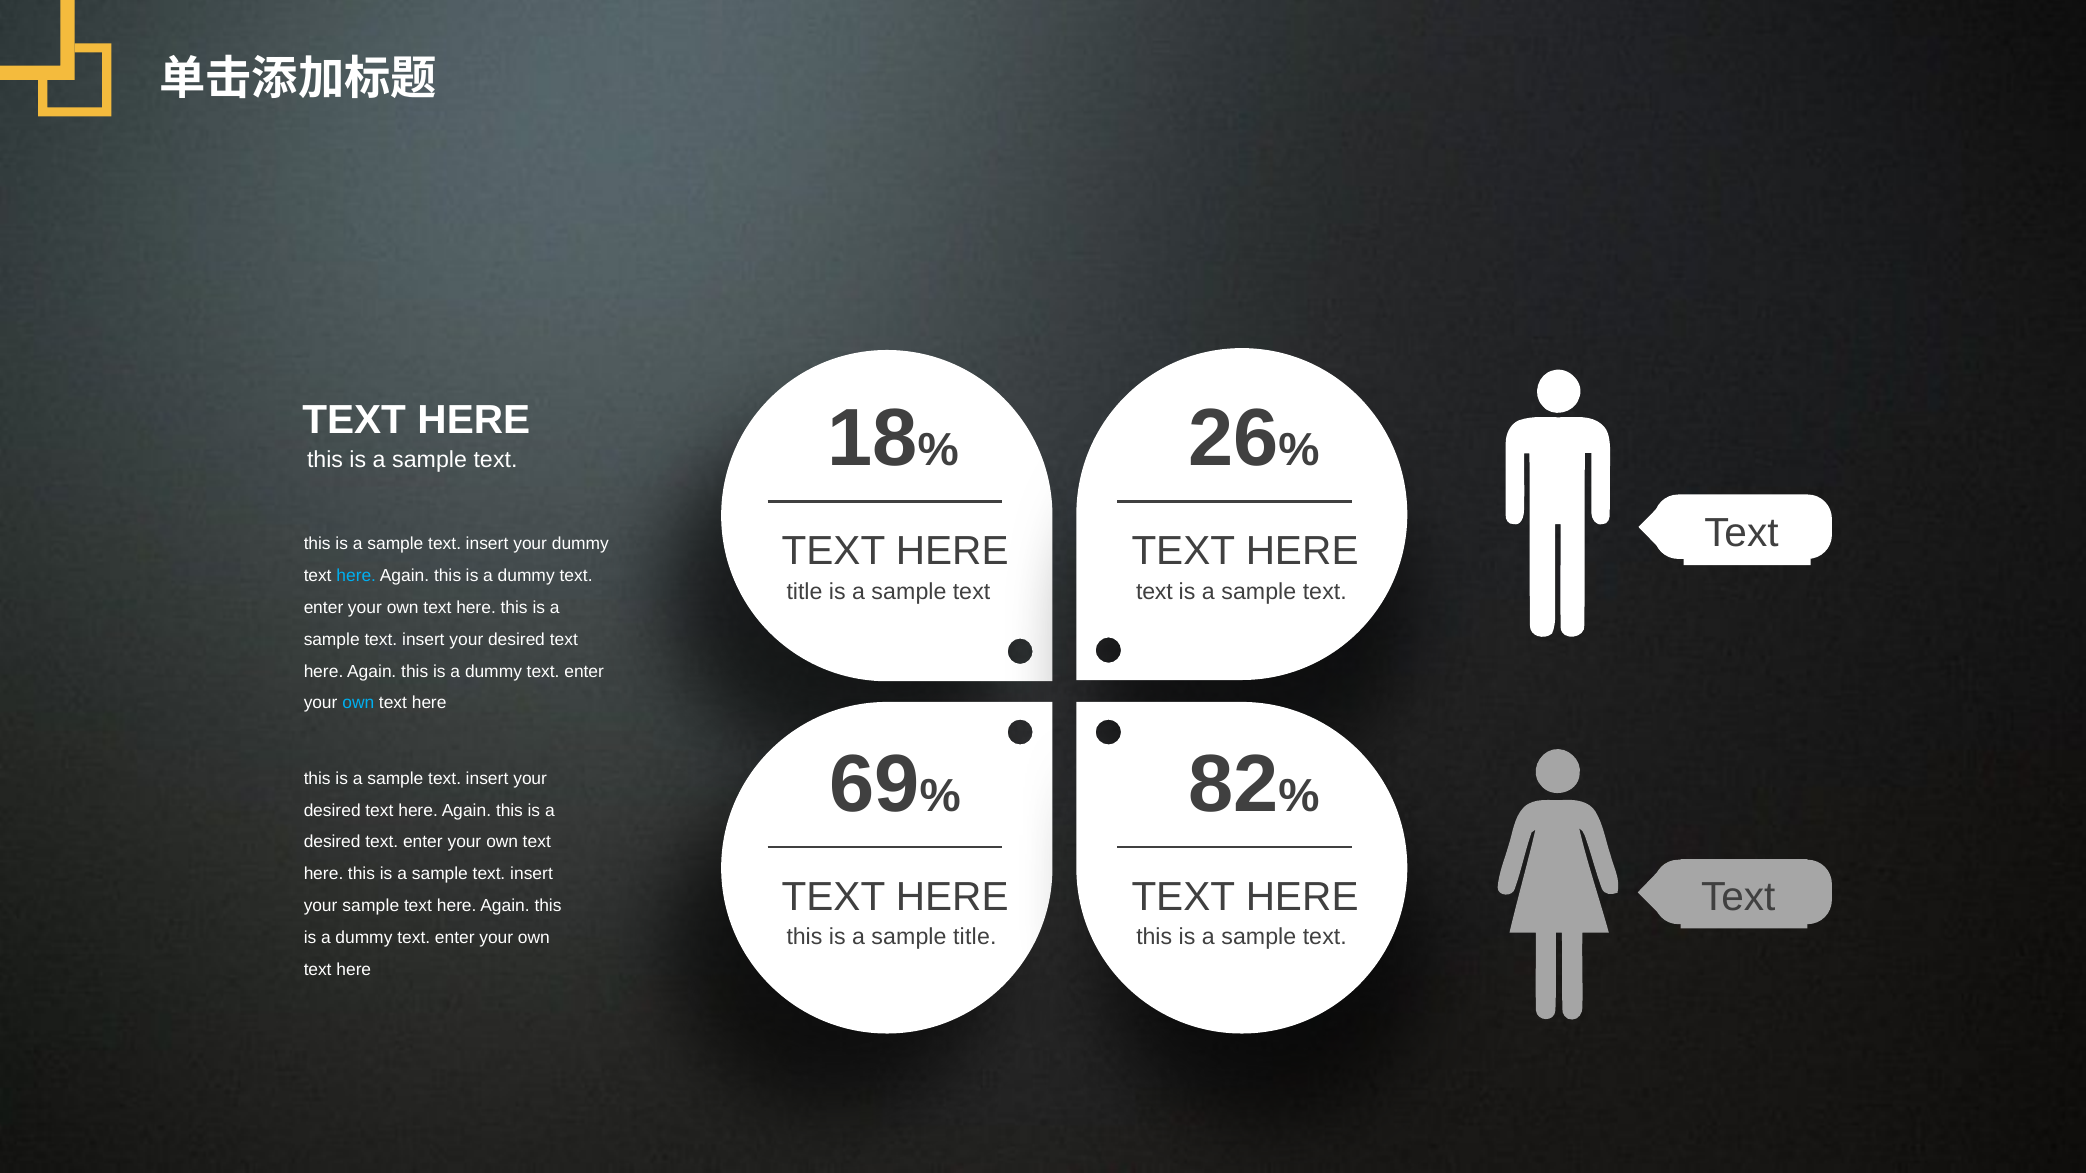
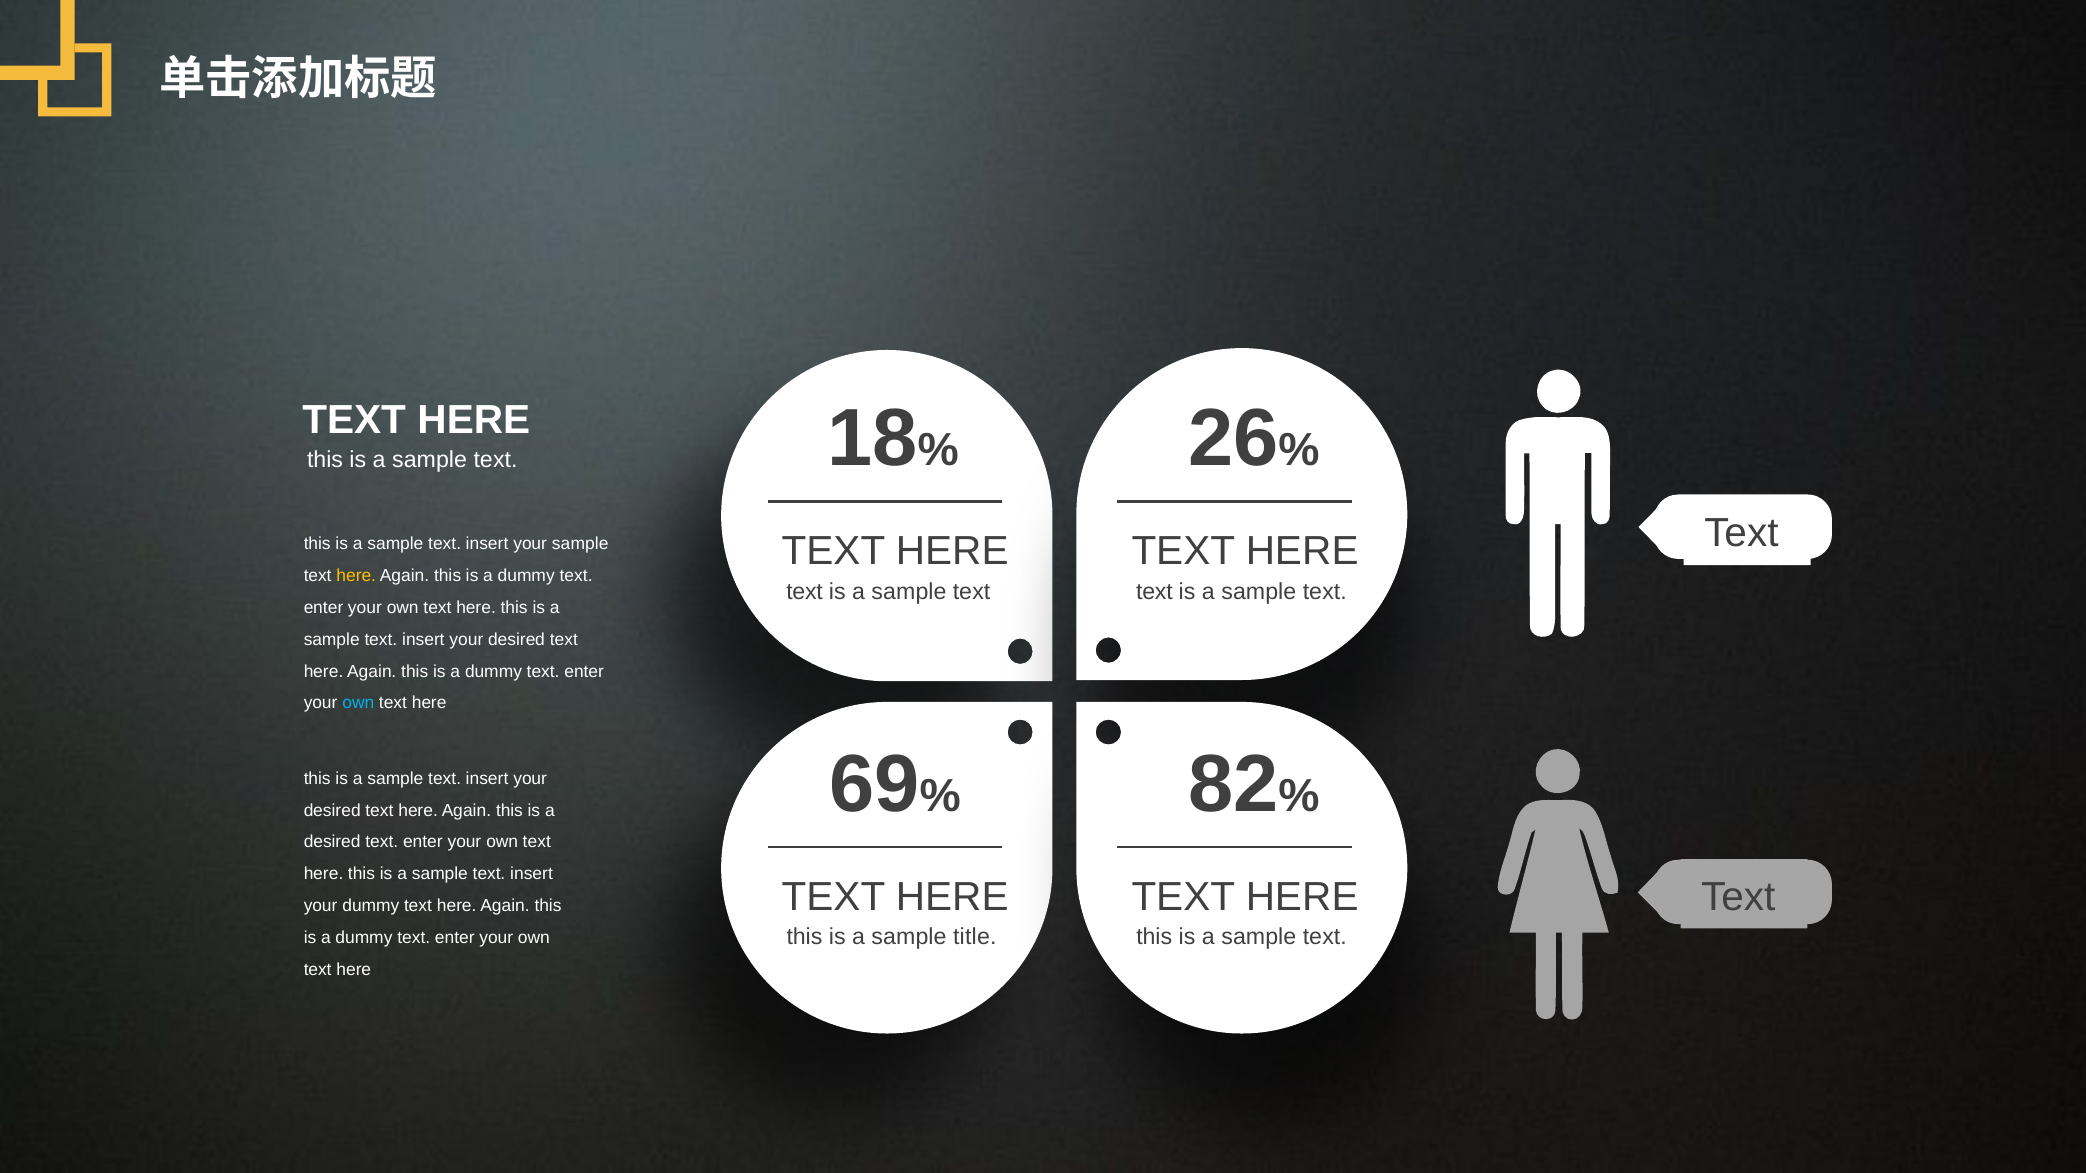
your dummy: dummy -> sample (580, 544)
here colour: light blue -> yellow (356, 576)
title: title -> text (805, 592)
your sample: sample -> dummy (371, 906)
